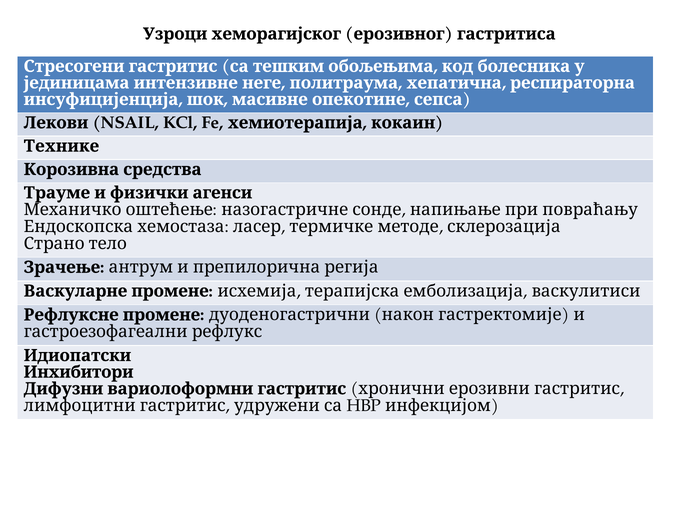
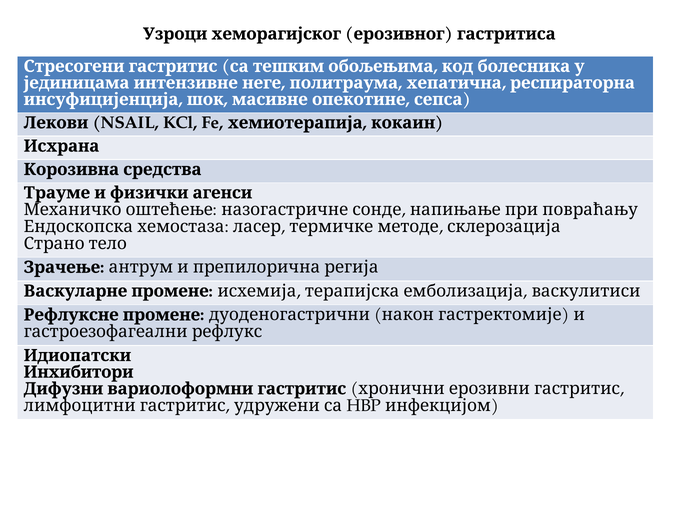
Технике: Технике -> Исхрана (62, 146)
